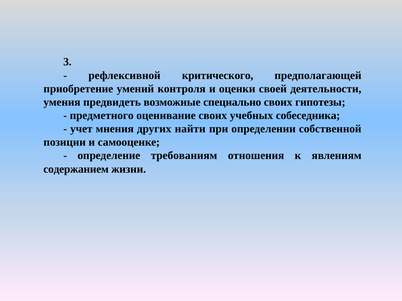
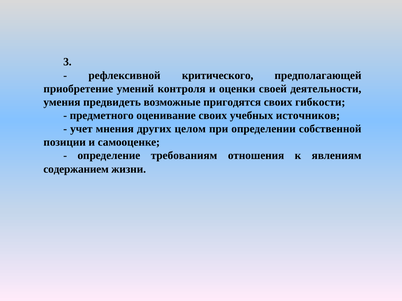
специально: специально -> пригодятся (232, 102)
гипотезы: гипотезы -> гибкости (320, 102)
собеседника: собеседника -> источников (308, 116)
найти: найти -> целом (190, 129)
